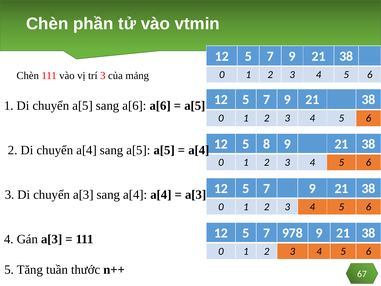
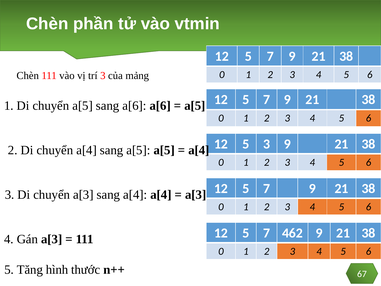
5 8: 8 -> 3 (267, 144)
978: 978 -> 462 (292, 233)
tuần: tuần -> hình (57, 269)
